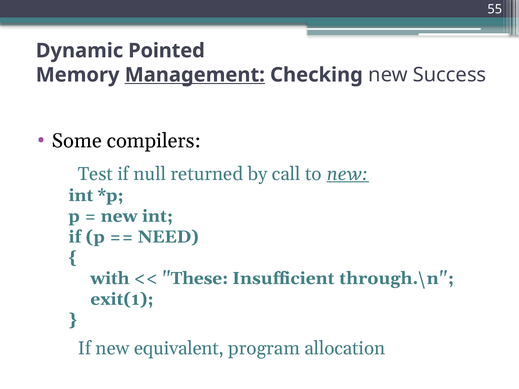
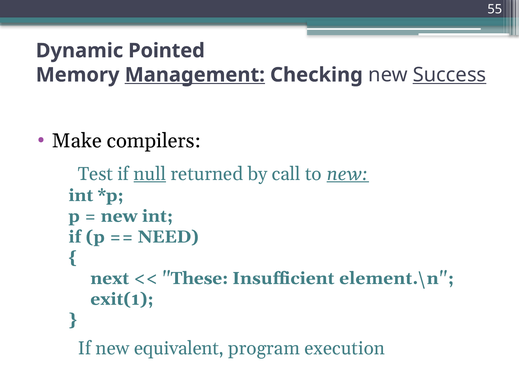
Success underline: none -> present (450, 75)
Some: Some -> Make (77, 141)
null underline: none -> present (150, 174)
with: with -> next (110, 279)
through.\n: through.\n -> element.\n (397, 279)
allocation: allocation -> execution (345, 349)
